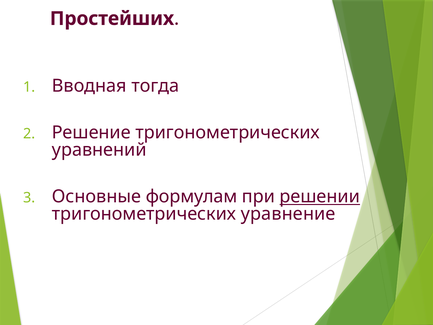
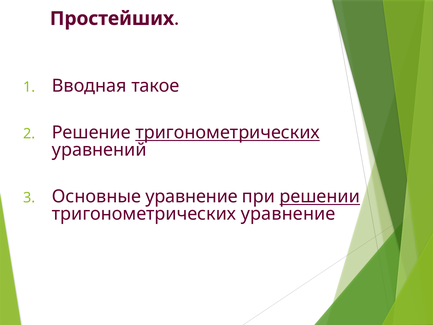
тогда: тогда -> такое (155, 86)
тригонометрических underline: none -> present (228, 133)
Основные формулам: формулам -> уравнение (192, 197)
